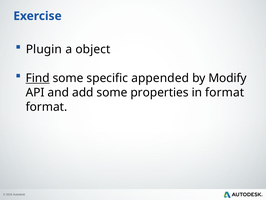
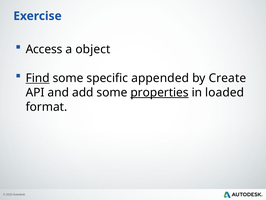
Plugin: Plugin -> Access (44, 49)
Modify: Modify -> Create (227, 78)
properties underline: none -> present (160, 92)
in format: format -> loaded (225, 92)
